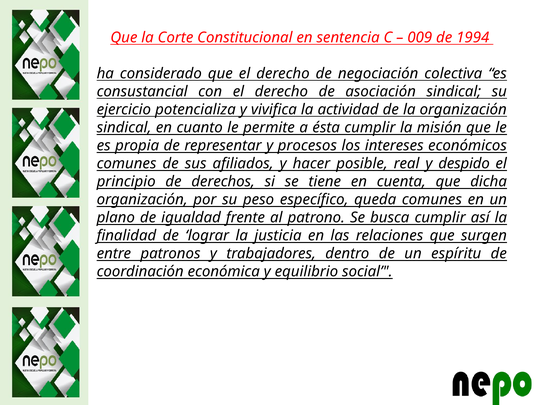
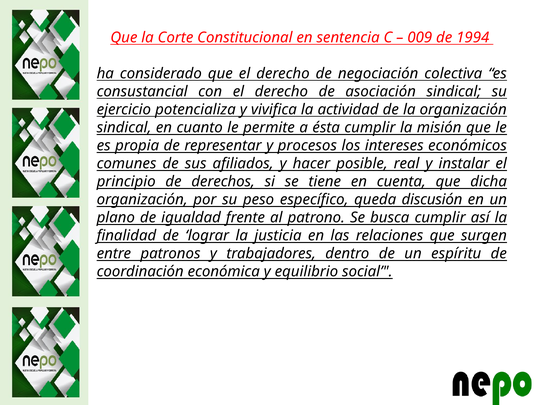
despido: despido -> instalar (464, 164)
queda comunes: comunes -> discusión (432, 200)
